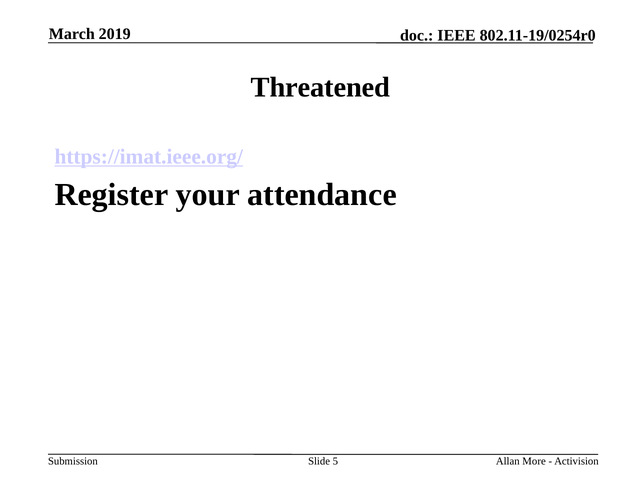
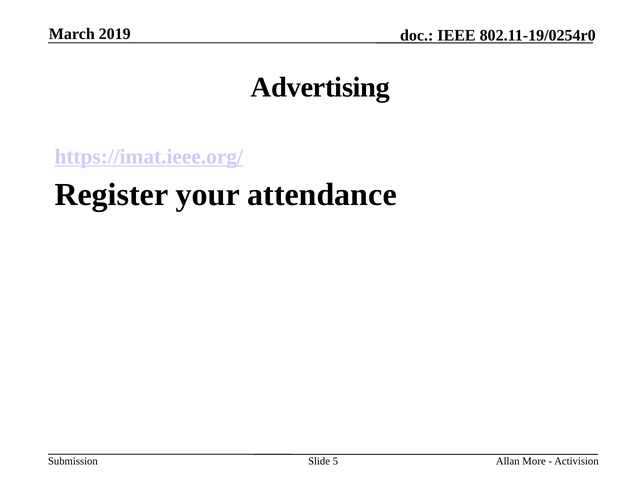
Threatened: Threatened -> Advertising (320, 87)
